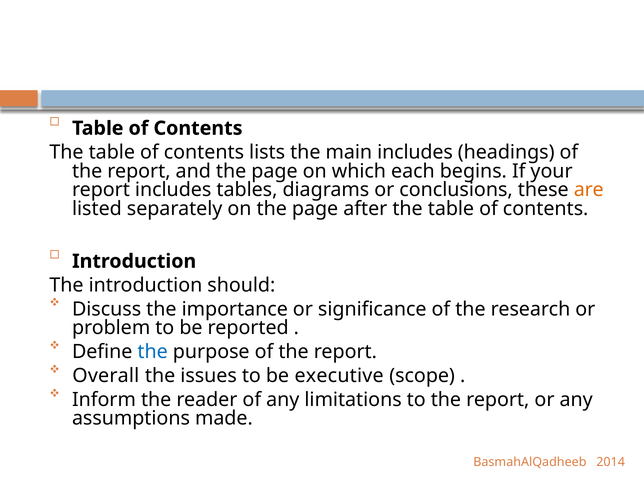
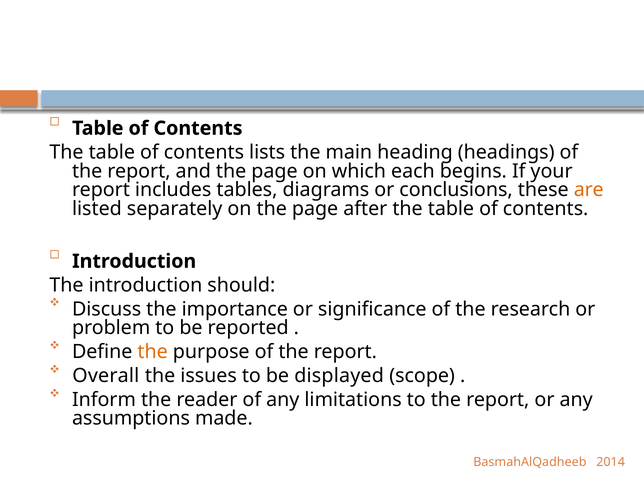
main includes: includes -> heading (415, 152)
the colour: blue -> orange (153, 352)
executive: executive -> displayed (339, 376)
